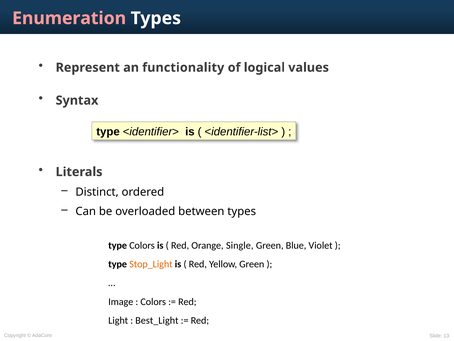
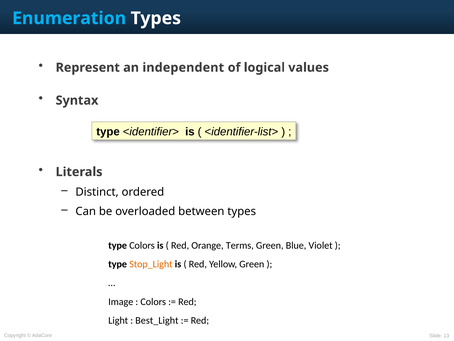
Enumeration colour: pink -> light blue (69, 18)
functionality: functionality -> independent (183, 67)
Single: Single -> Terms (240, 245)
